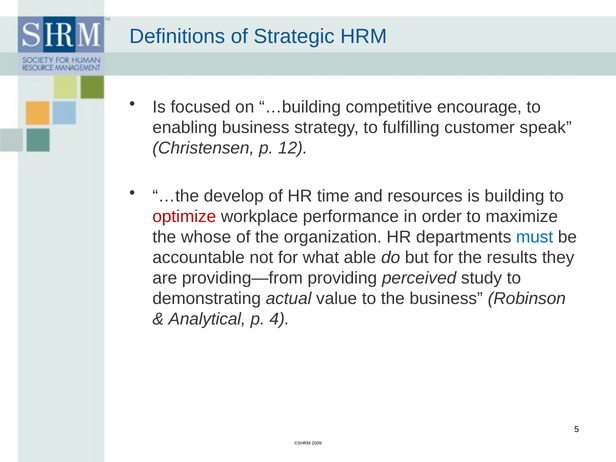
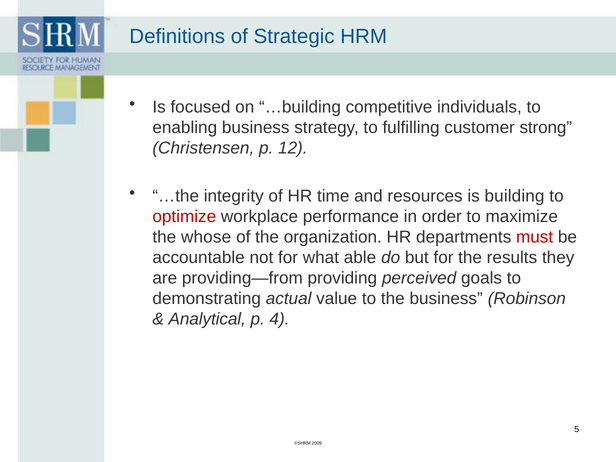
encourage: encourage -> individuals (479, 107)
speak: speak -> strong (546, 127)
develop: develop -> integrity (234, 196)
must colour: blue -> red (535, 237)
study: study -> goals (482, 278)
